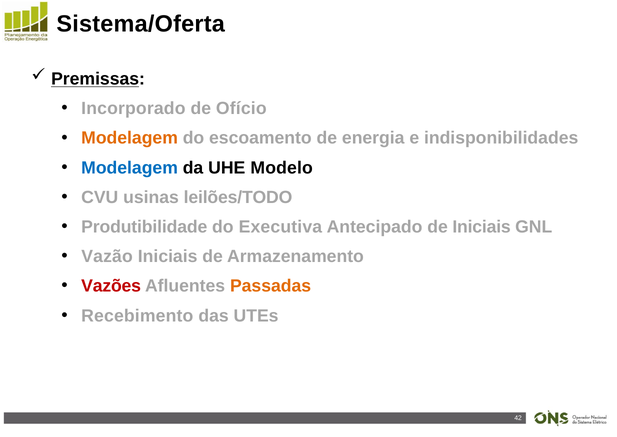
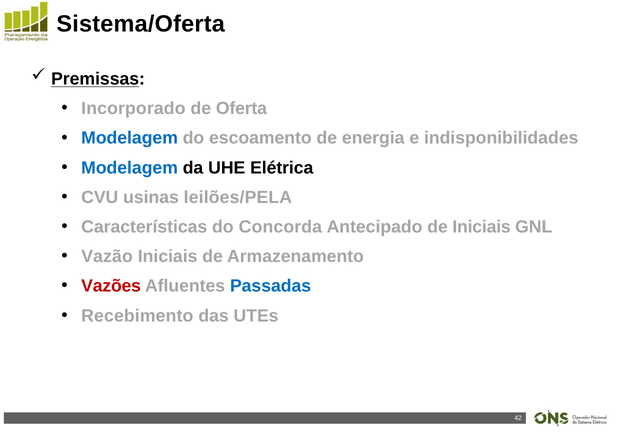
Ofício: Ofício -> Oferta (241, 108)
Modelagem colour: orange -> blue (130, 138)
Modelo: Modelo -> Elétrica (282, 167)
leilões/TODO: leilões/TODO -> leilões/PELA (238, 197)
Produtibilidade: Produtibilidade -> Características (144, 227)
Executiva: Executiva -> Concorda (280, 227)
Passadas colour: orange -> blue (271, 286)
